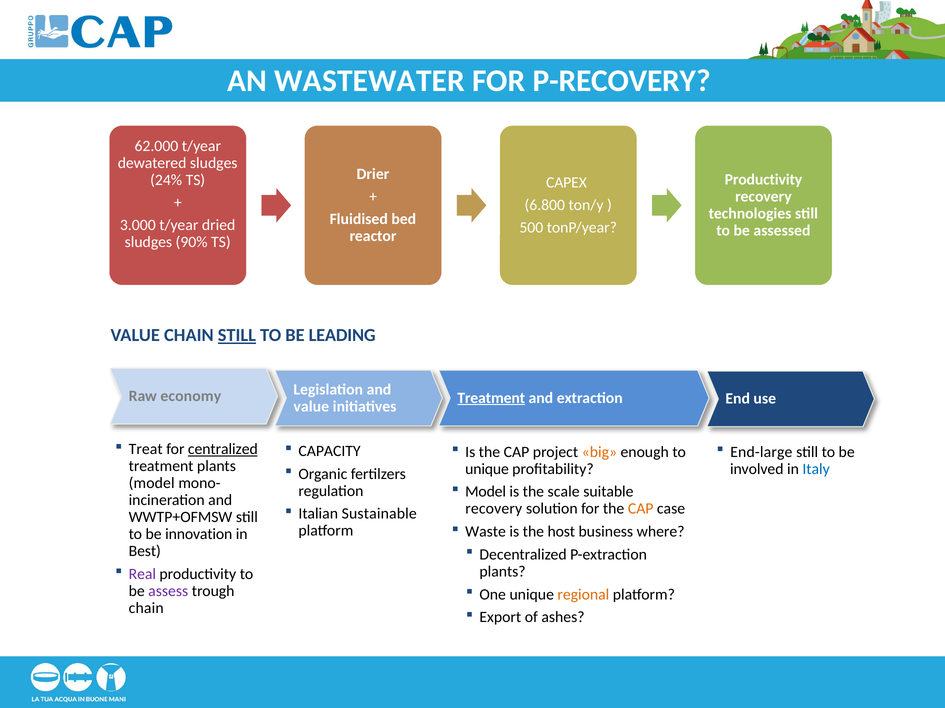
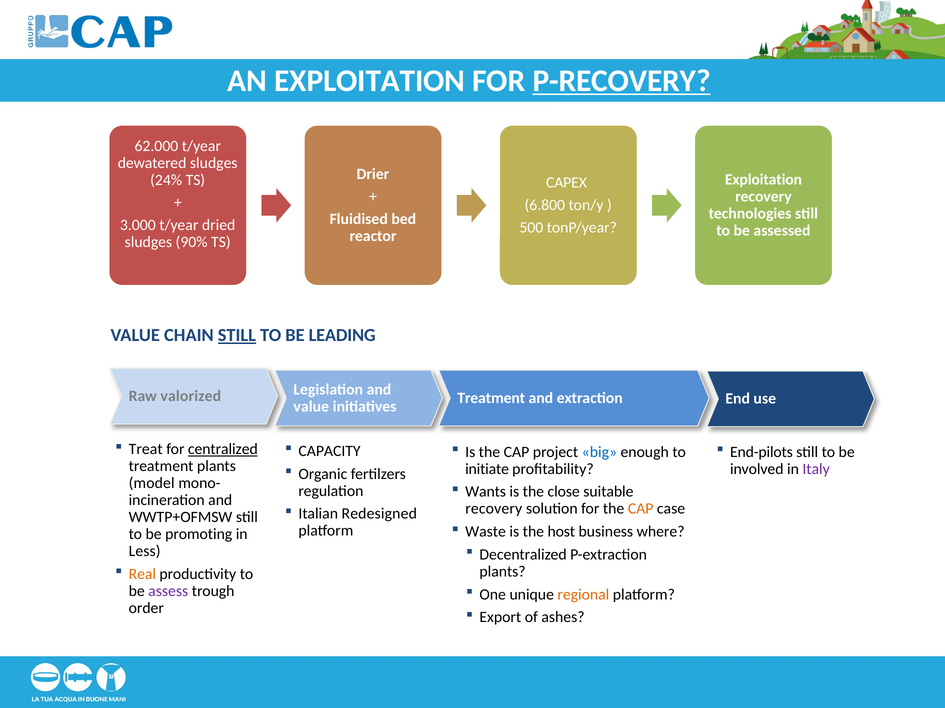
AN WASTEWATER: WASTEWATER -> EXPLOITATION (370, 81)
P-RECOVERY underline: none -> present (622, 81)
Productivity: Productivity -> Exploitation (763, 180)
economy: economy -> valorized (191, 397)
Treatment underline: present -> none (491, 398)
big colour: orange -> blue (599, 452)
End-large: End-large -> End-pilots (761, 452)
unique: unique -> initiate (487, 469)
Italy colour: blue -> purple (816, 469)
Model: Model -> Wants (486, 492)
scale: scale -> close (564, 492)
Sustainable: Sustainable -> Redesigned (379, 514)
innovation: innovation -> promoting (199, 535)
Best: Best -> Less (145, 552)
Real colour: purple -> orange (142, 575)
chain: chain -> order (146, 609)
